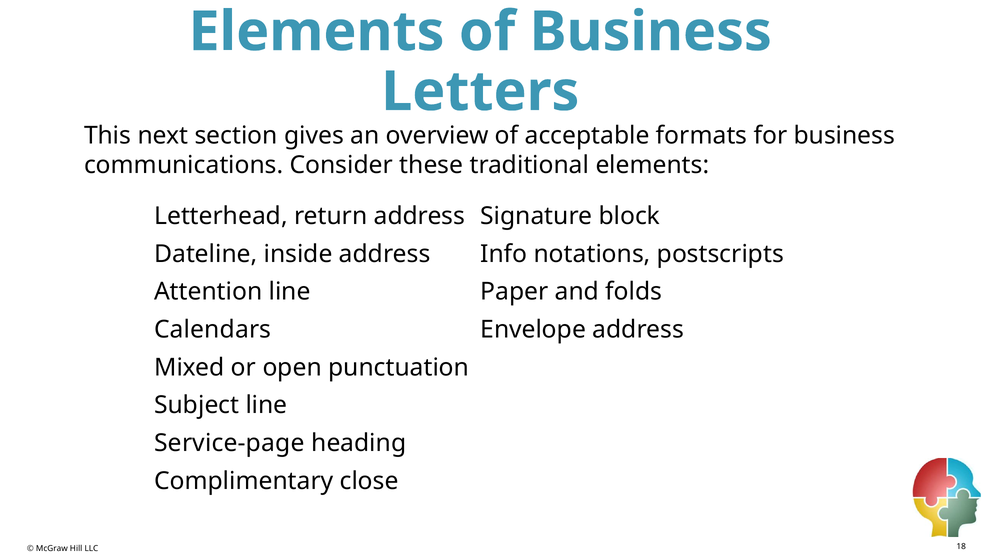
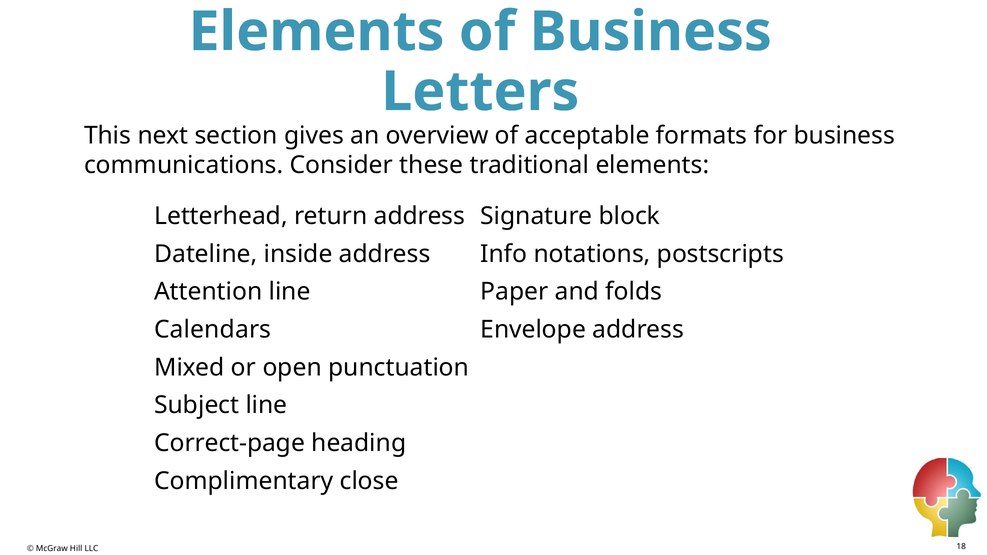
Service-page: Service-page -> Correct-page (230, 443)
